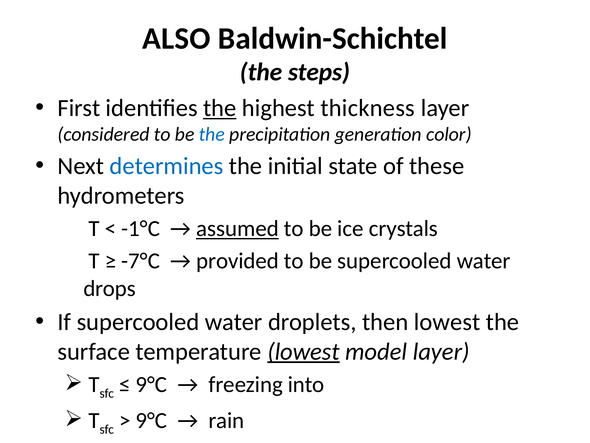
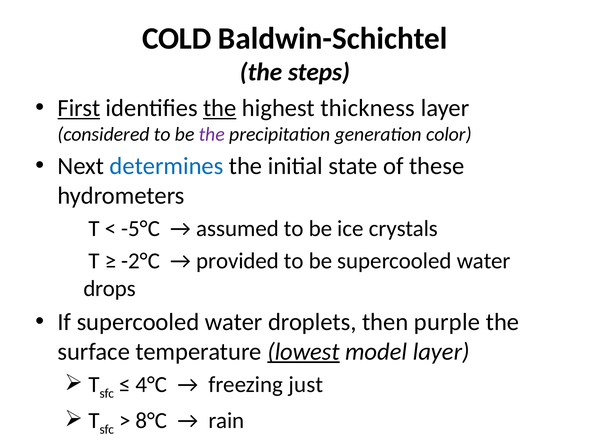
ALSO: ALSO -> COLD (177, 39)
First underline: none -> present (79, 108)
the colour: blue -> purple (212, 134)
-1°C: -1°C -> -5°C (141, 228)
assumed underline: present -> none (237, 228)
-7°C: -7°C -> -2°C (141, 261)
then lowest: lowest -> purple (447, 322)
9°C: 9°C -> 4°C (151, 384)
into: into -> just (306, 384)
9°C: 9°C -> 8°C (151, 420)
